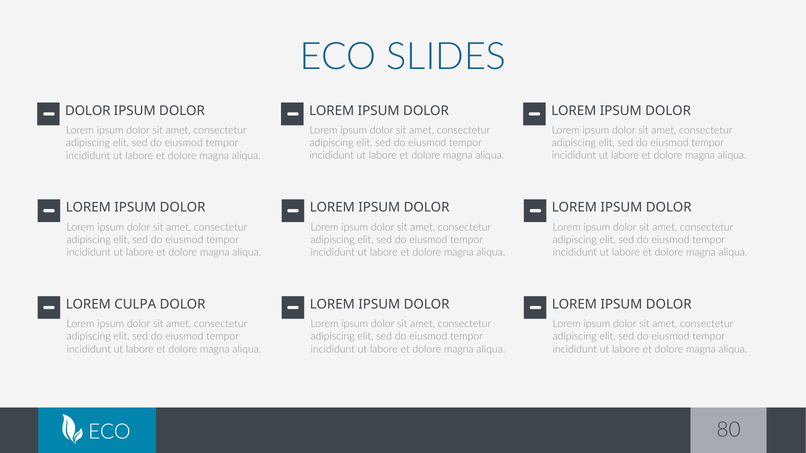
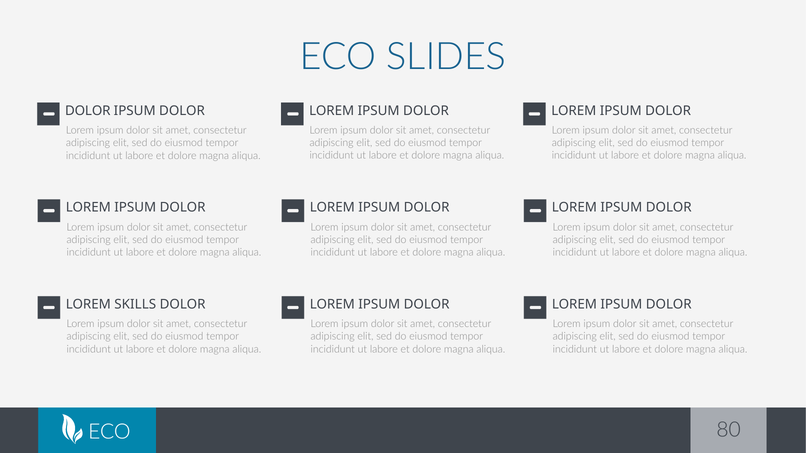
CULPA: CULPA -> SKILLS (135, 305)
